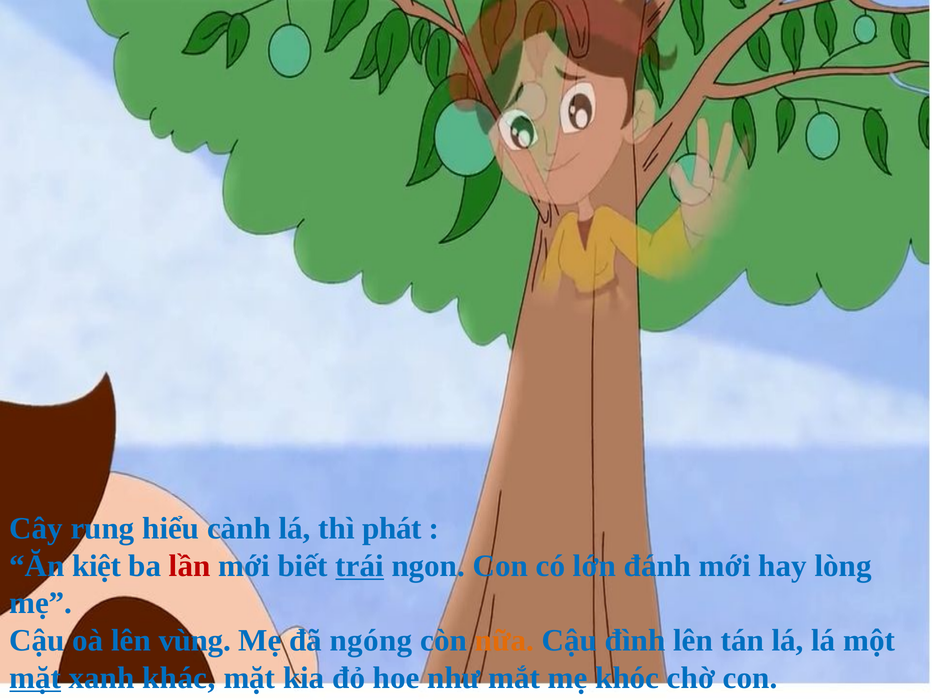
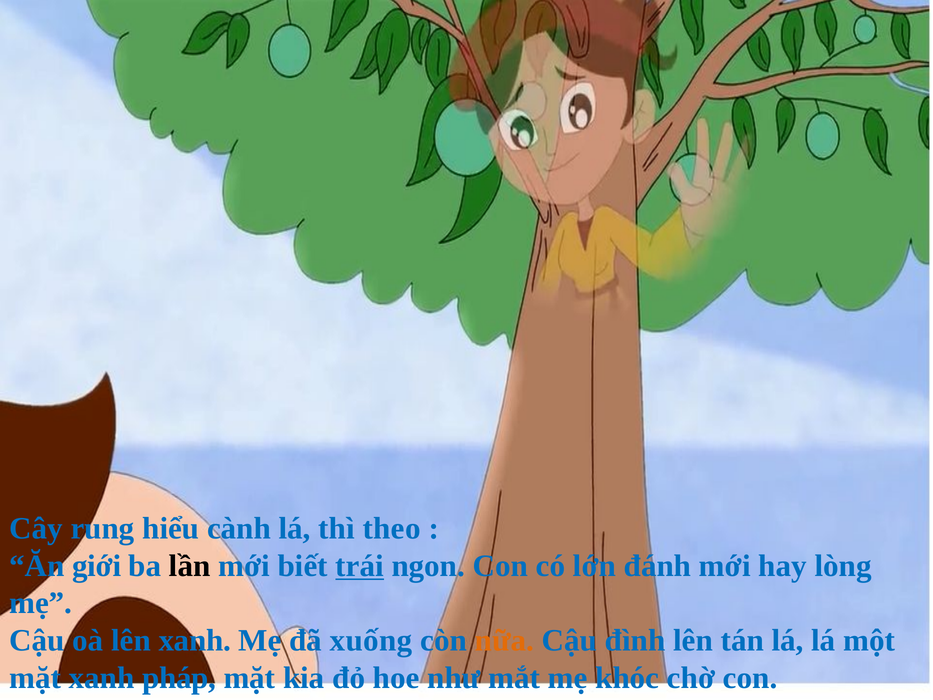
phát: phát -> theo (392, 528)
kiệt: kiệt -> giới (97, 566)
lần colour: red -> black (190, 566)
lên vùng: vùng -> xanh (195, 640)
ngóng: ngóng -> xuống (371, 640)
mặt underline: present -> none (35, 678)
khác: khác -> pháp (179, 678)
